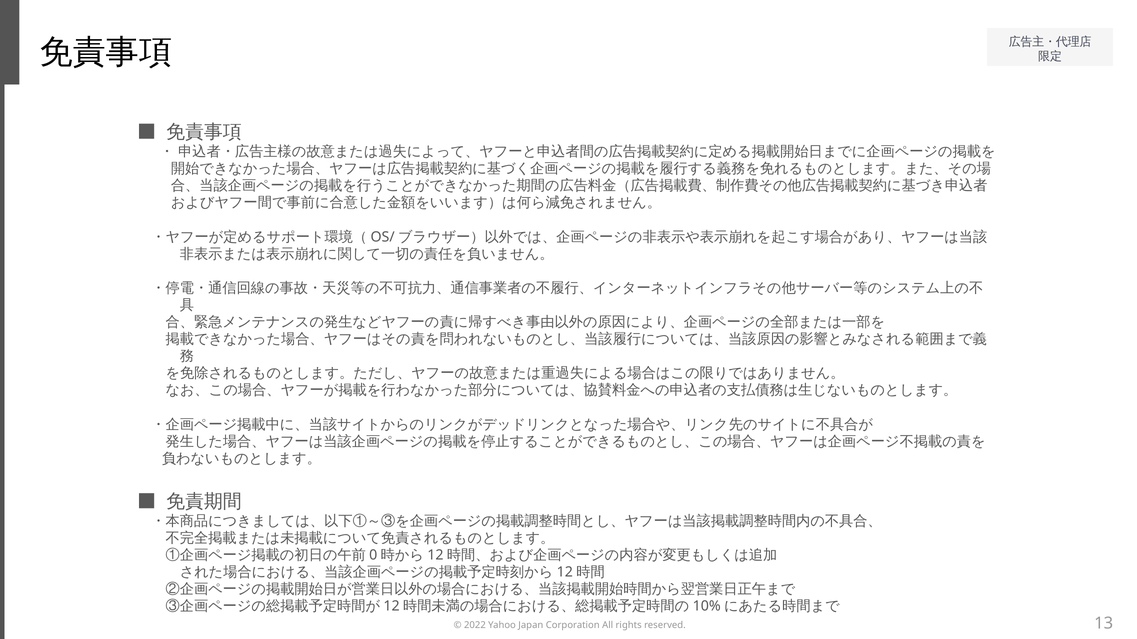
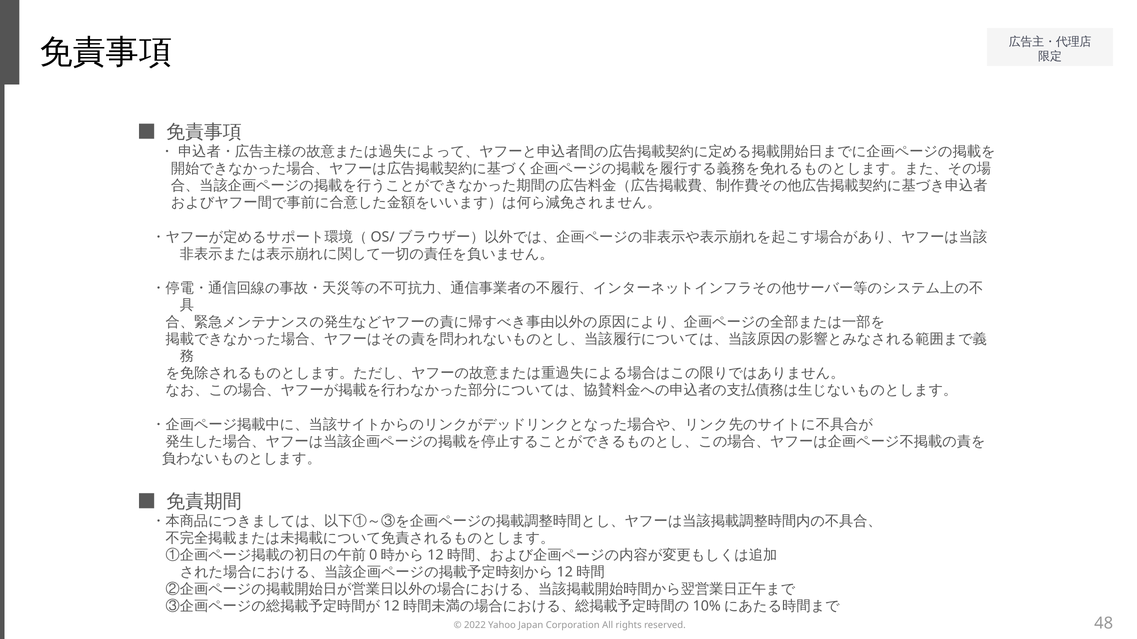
13: 13 -> 48 (1104, 624)
